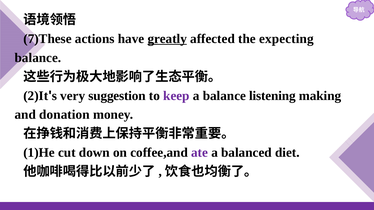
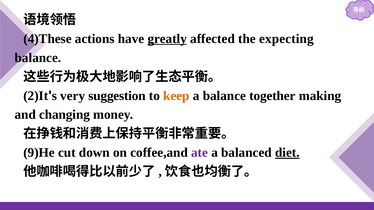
7)These: 7)These -> 4)These (48, 39)
keep colour: purple -> orange (176, 96)
listening: listening -> together (272, 96)
donation: donation -> changing (65, 115)
1)He: 1)He -> 9)He (39, 153)
diet underline: none -> present (287, 153)
